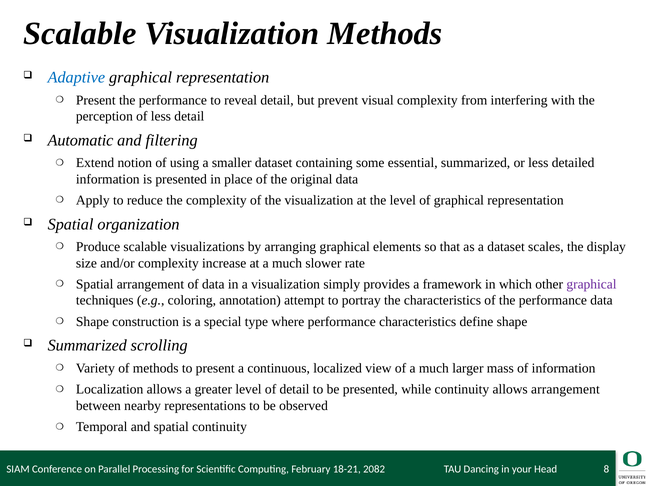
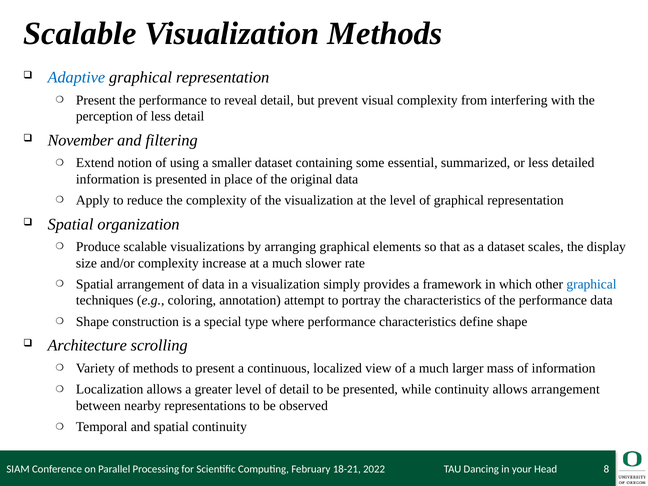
Automatic: Automatic -> November (80, 140)
graphical colour: purple -> blue (591, 284)
Summarized: Summarized -> Architecture (87, 346)
2082: 2082 -> 2022 (374, 469)
